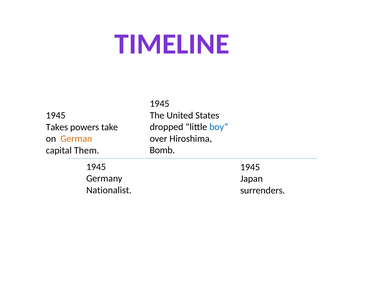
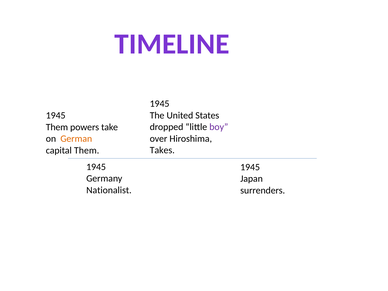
boy colour: blue -> purple (219, 127)
Takes: Takes -> Them (57, 127)
Bomb: Bomb -> Takes (162, 150)
